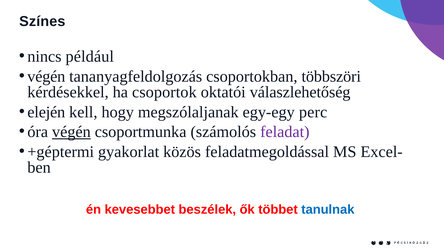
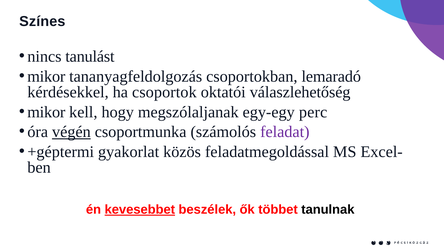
például: például -> tanulást (90, 56)
végén: végén -> mikor (46, 76)
többszöri: többszöri -> lemaradó (331, 76)
elején: elején -> mikor (46, 112)
kevesebbet underline: none -> present (140, 209)
tanulnak colour: blue -> black (328, 209)
